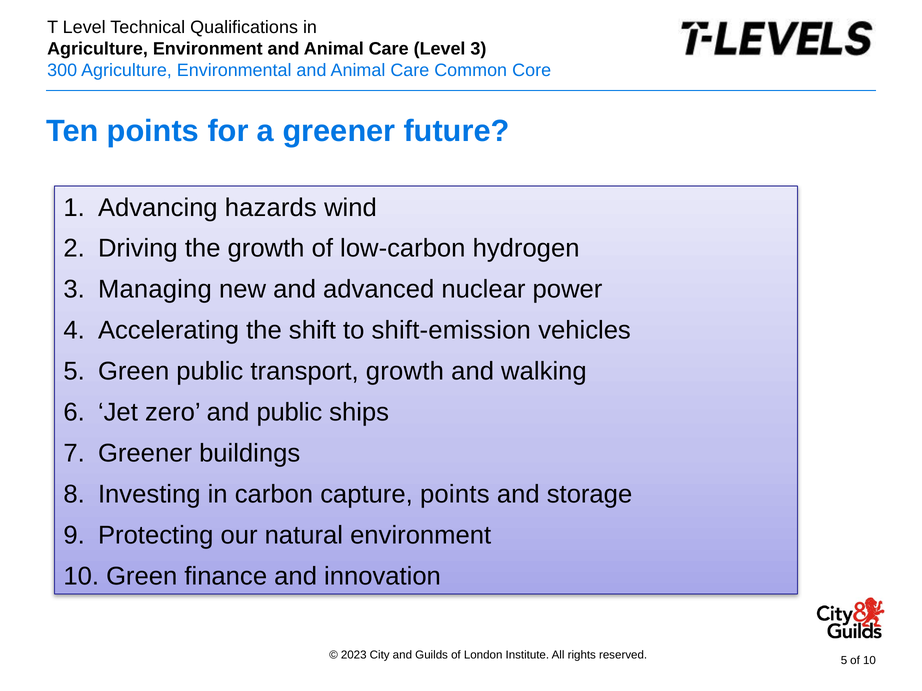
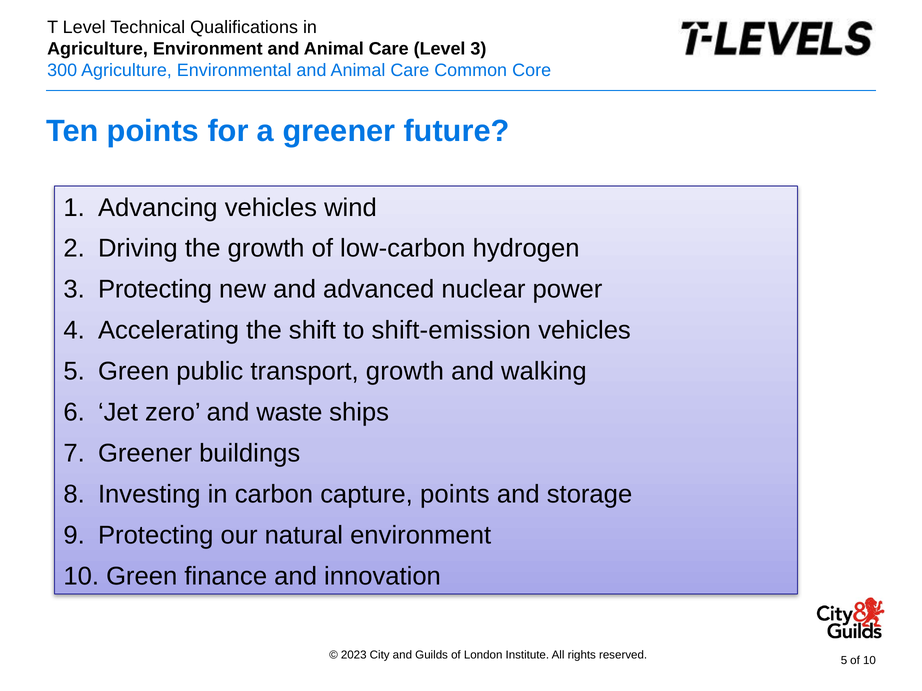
Advancing hazards: hazards -> vehicles (271, 208)
Managing: Managing -> Protecting (155, 290)
and public: public -> waste (289, 413)
